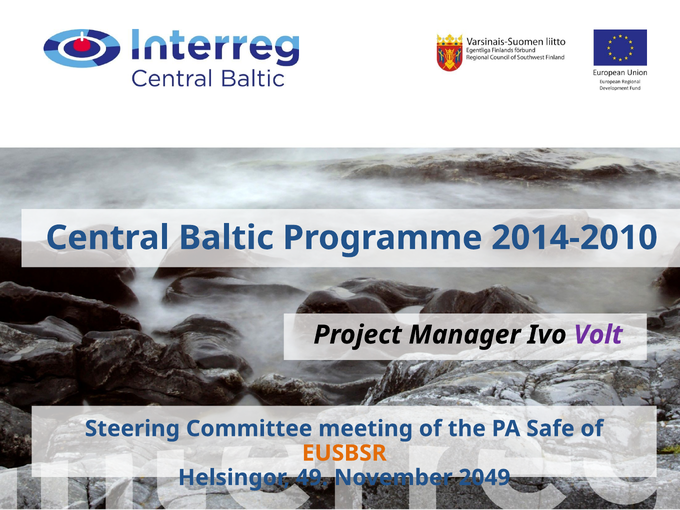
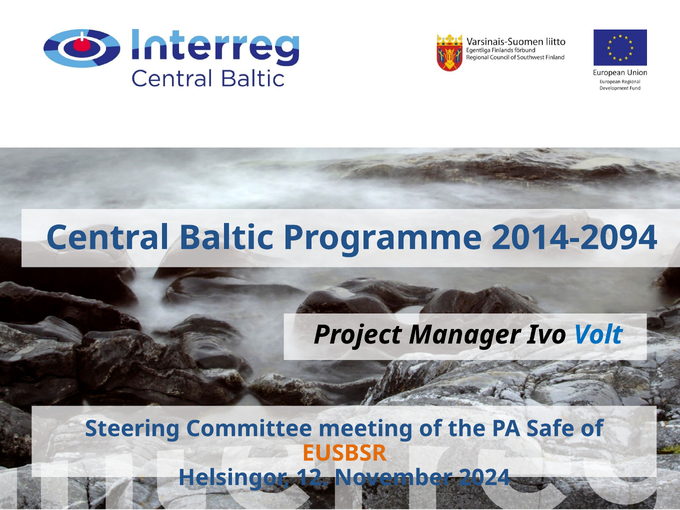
2014-2010: 2014-2010 -> 2014-2094 (574, 238)
Volt colour: purple -> blue (598, 335)
49: 49 -> 12 (312, 478)
2049: 2049 -> 2024 (484, 478)
